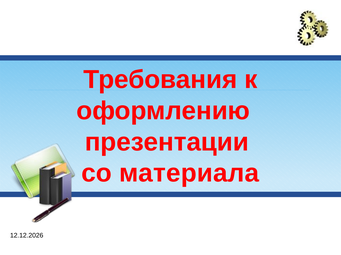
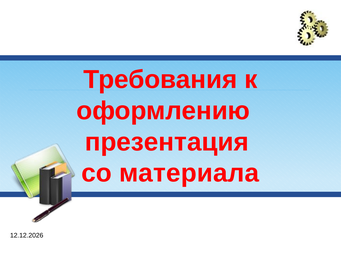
презентации: презентации -> презентация (167, 142)
